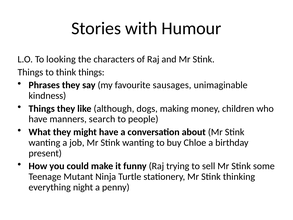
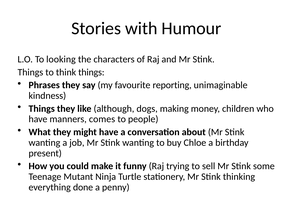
sausages: sausages -> reporting (172, 85)
search: search -> comes (102, 119)
night: night -> done (83, 187)
